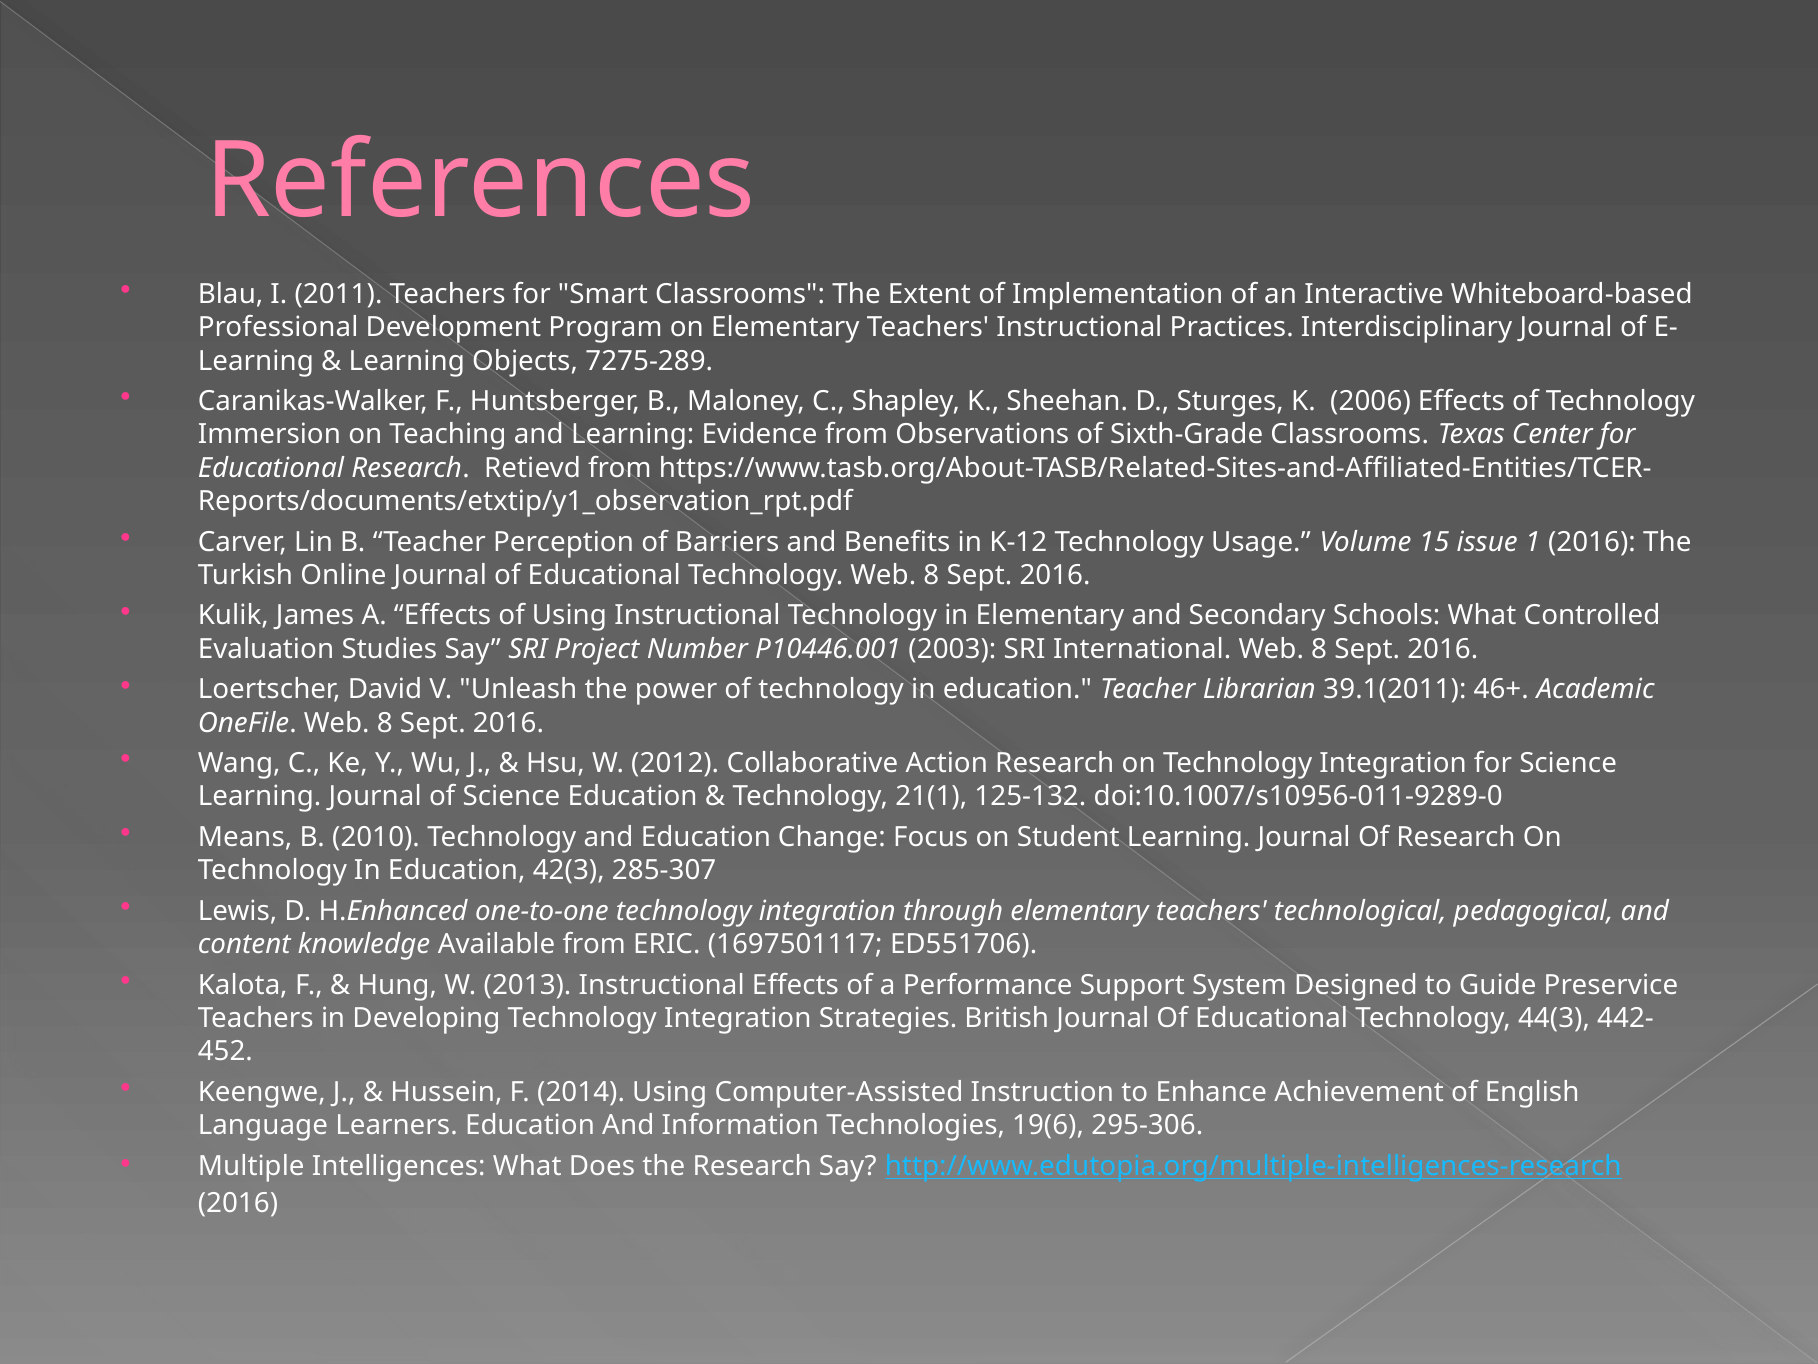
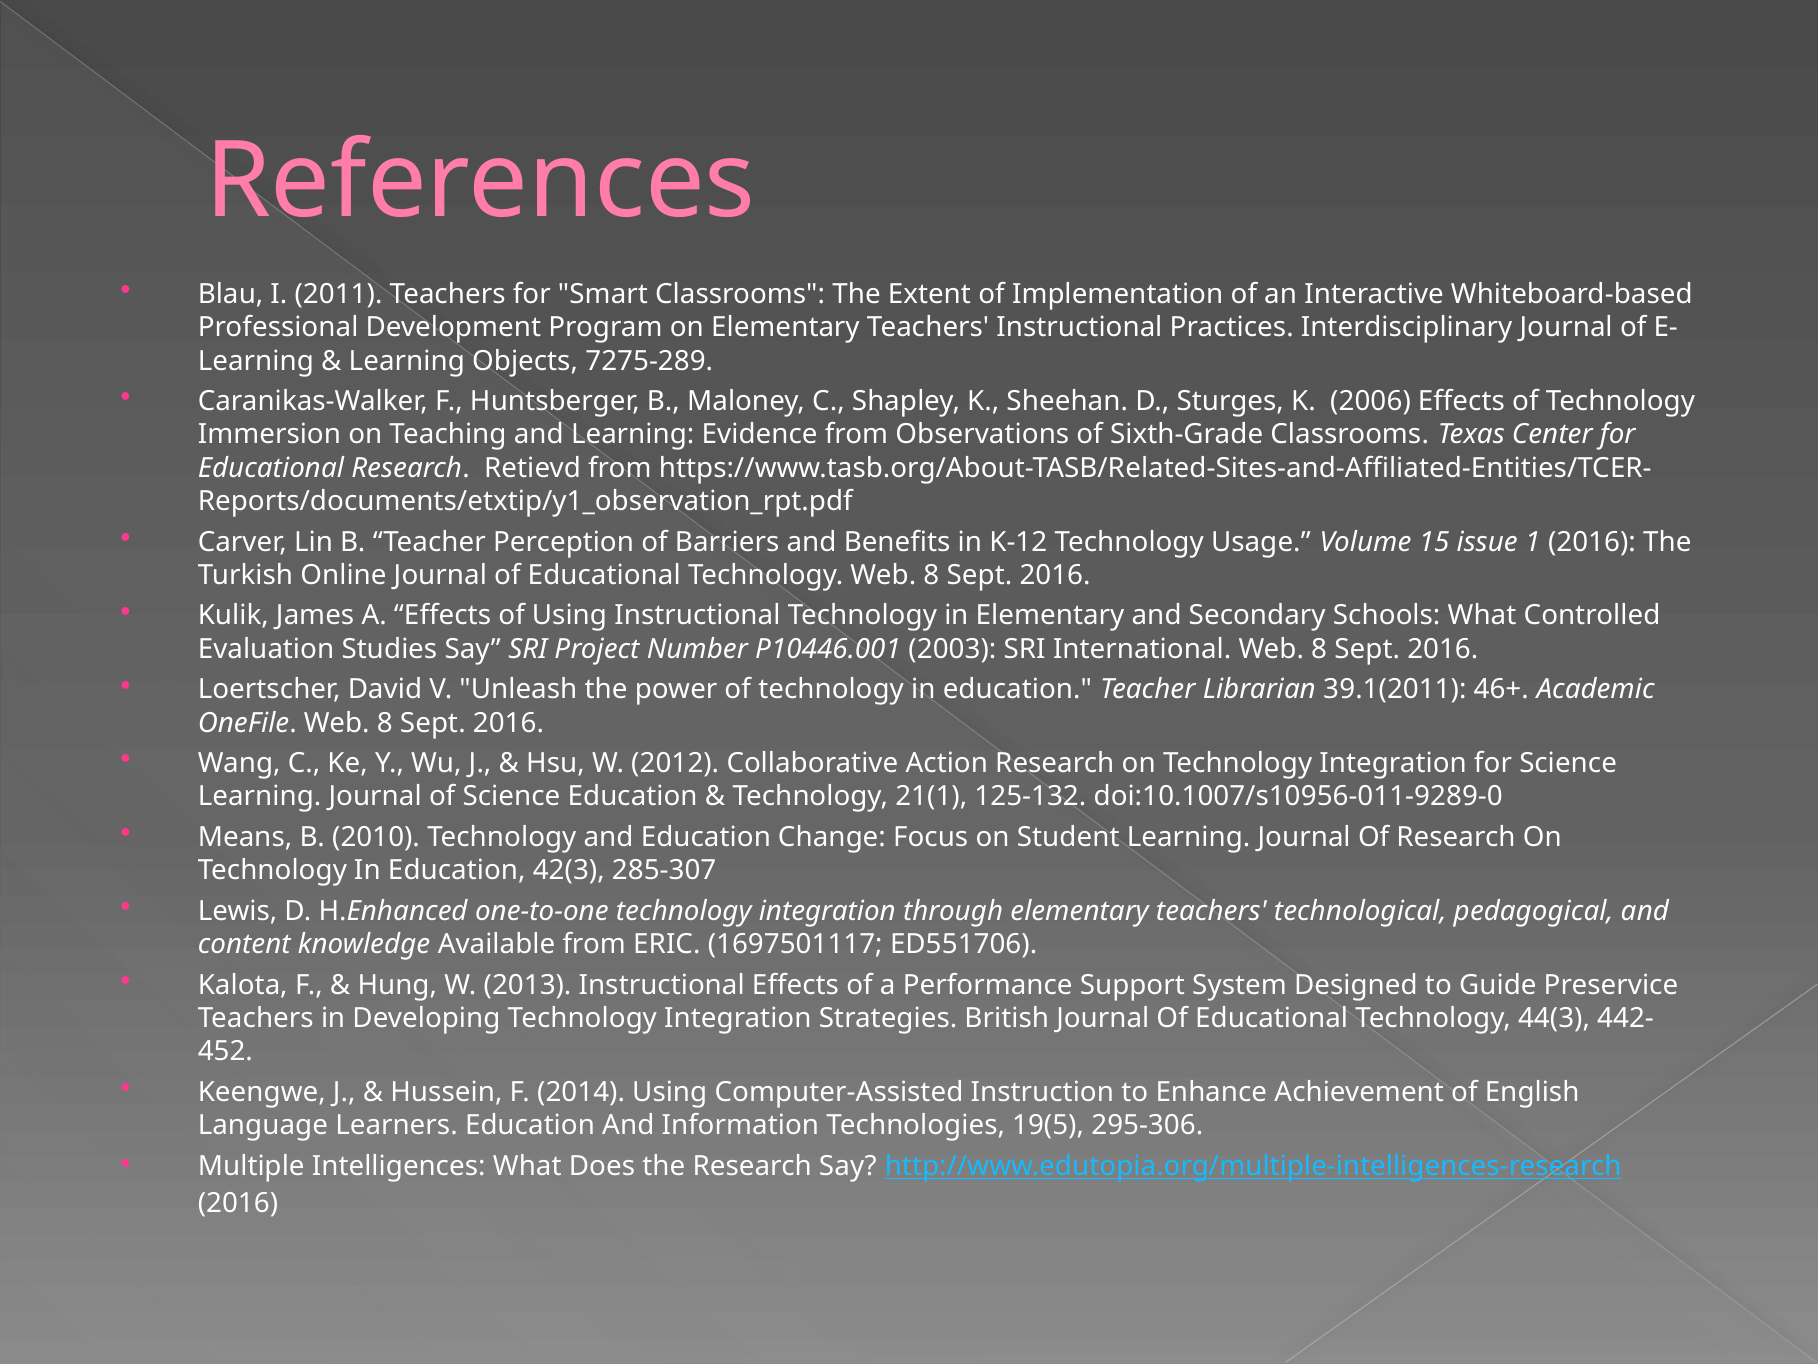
19(6: 19(6 -> 19(5 (1048, 1125)
